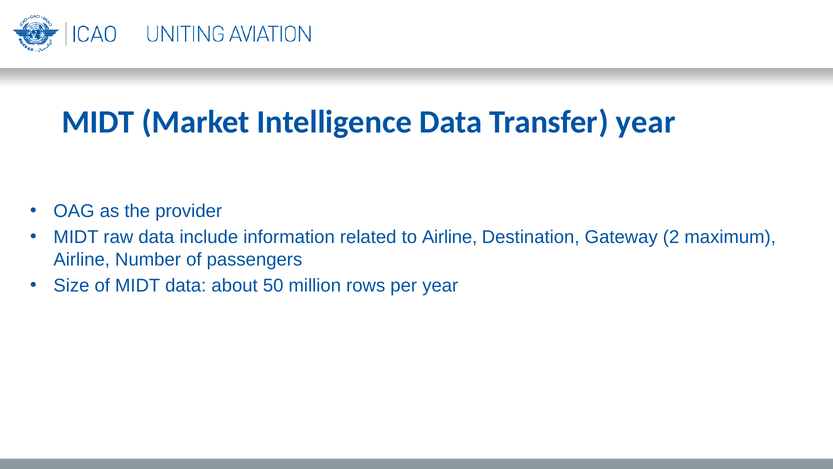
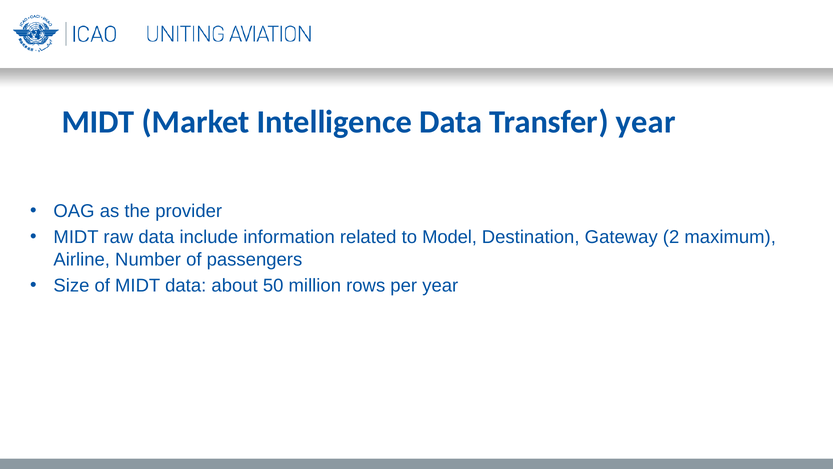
to Airline: Airline -> Model (450, 237)
